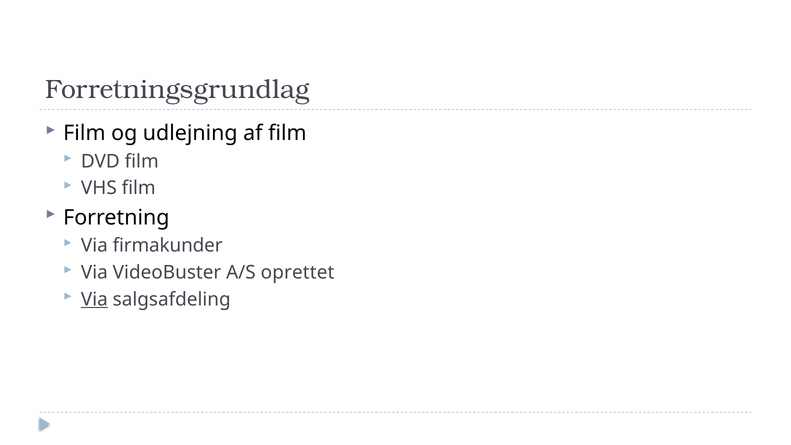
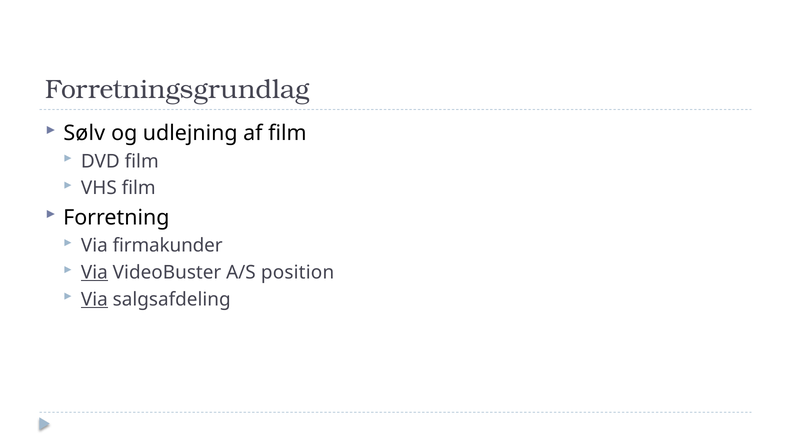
Film: Film -> Sølv (84, 133)
Via underline: none -> present (94, 272)
oprettet: oprettet -> position (298, 272)
